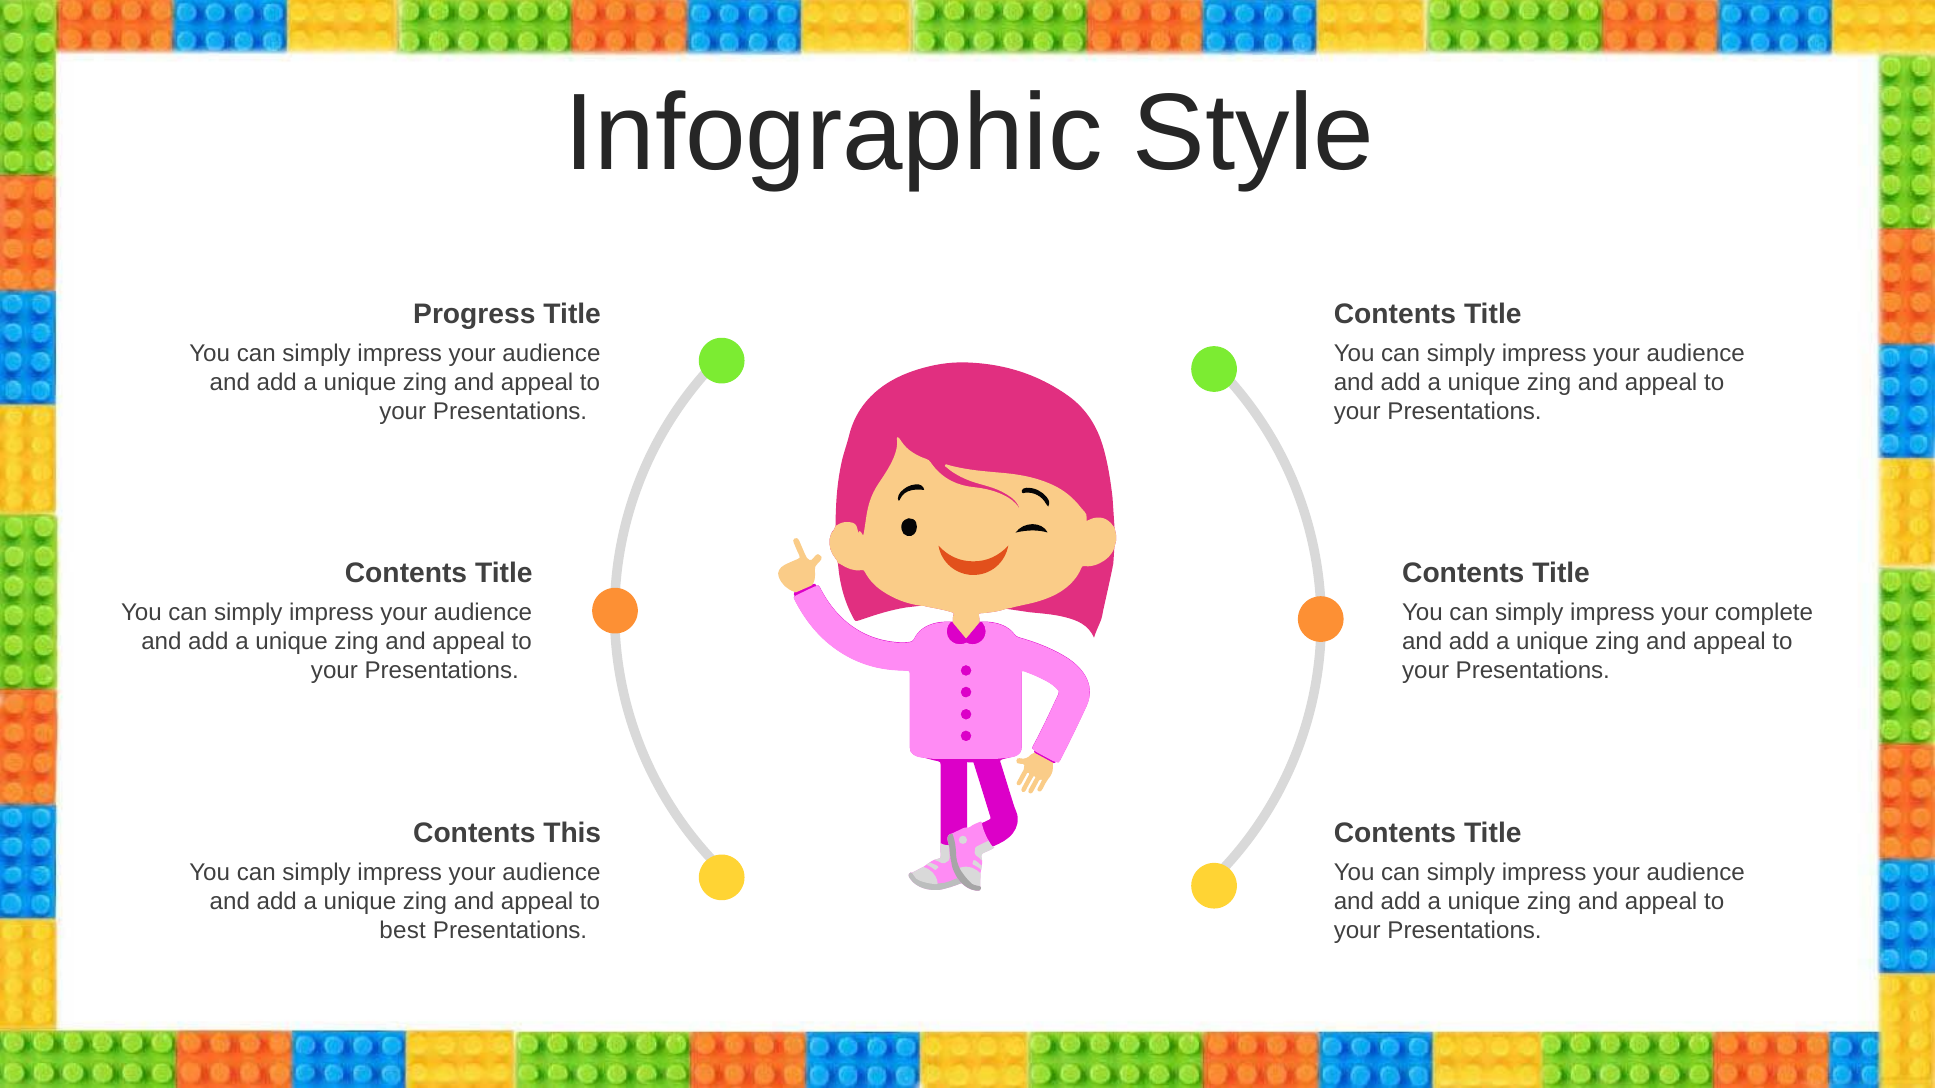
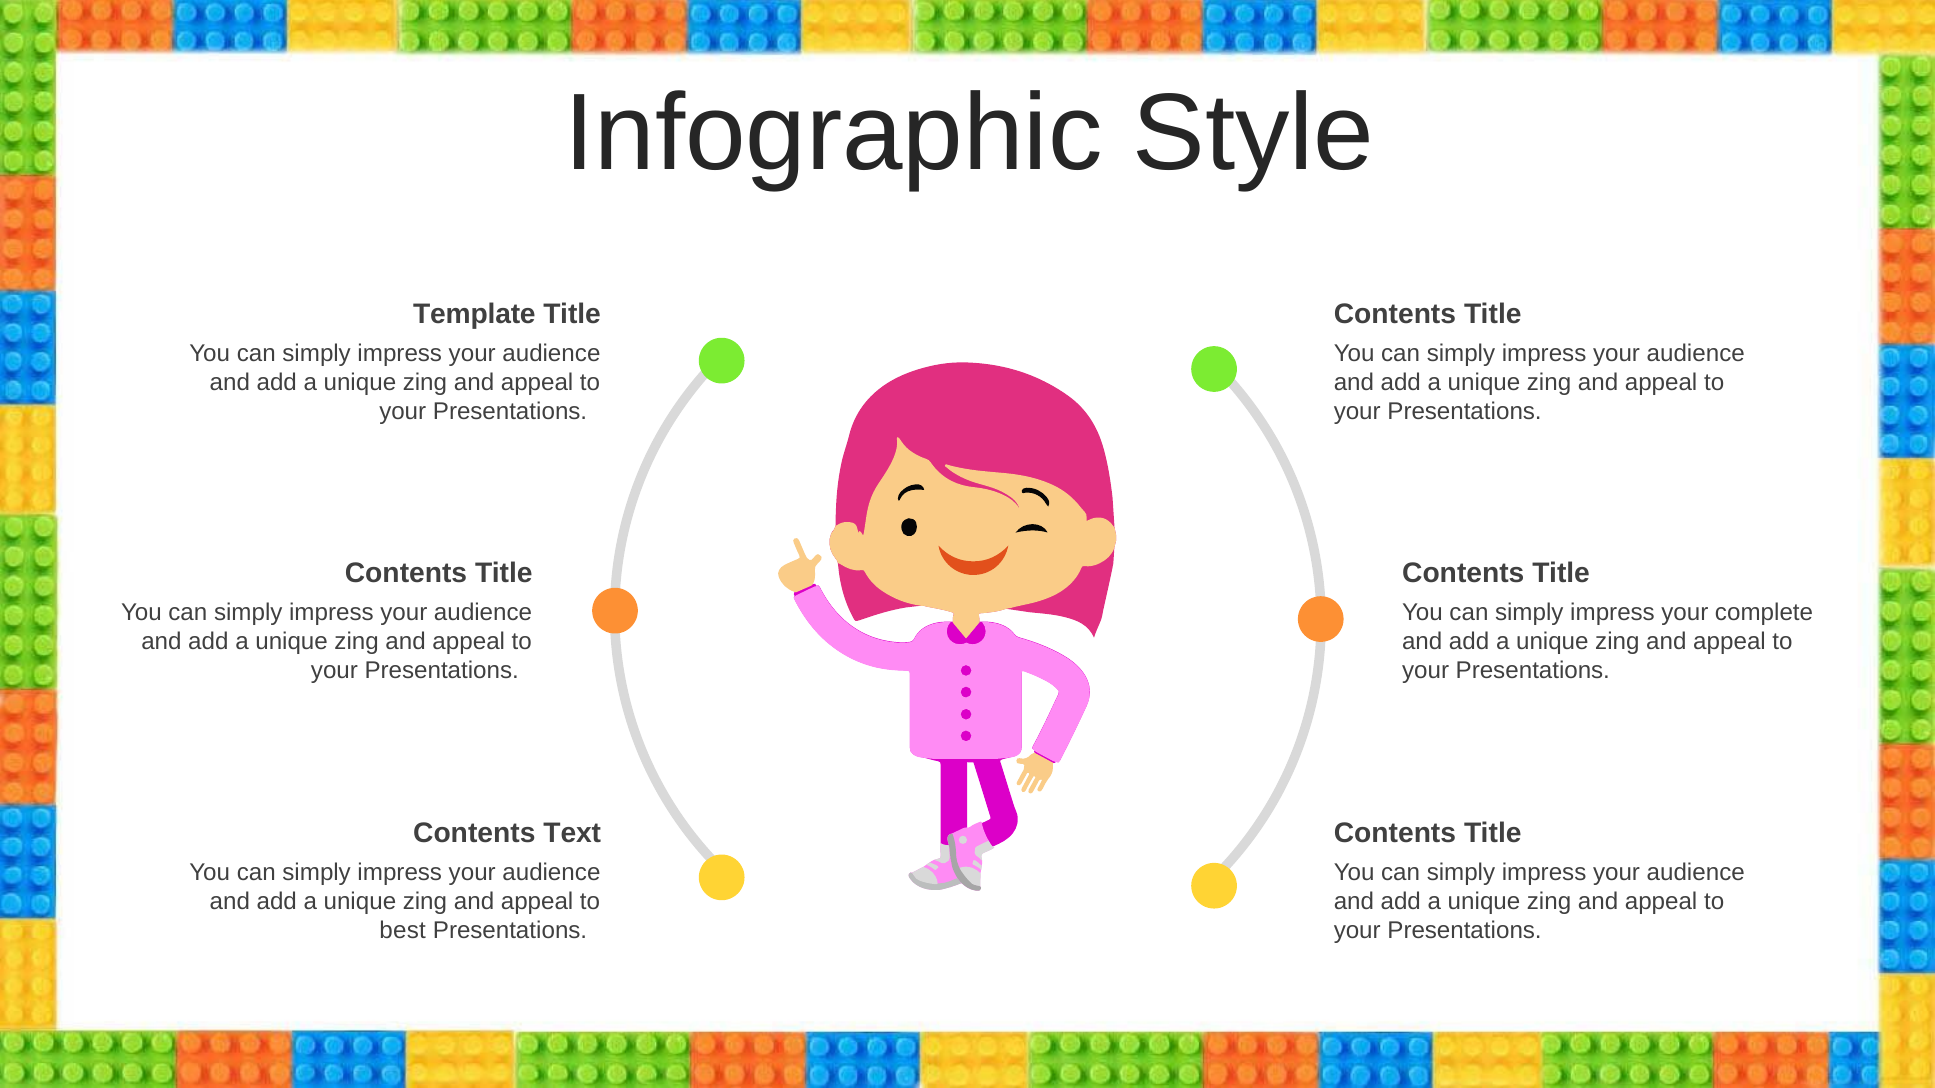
Progress: Progress -> Template (474, 314)
This: This -> Text (572, 833)
